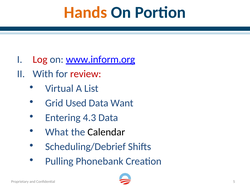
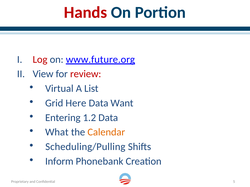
Hands colour: orange -> red (86, 12)
www.inform.org: www.inform.org -> www.future.org (100, 60)
With: With -> View (43, 74)
Used: Used -> Here (76, 103)
4.3: 4.3 -> 1.2 (89, 118)
Calendar colour: black -> orange (106, 132)
Scheduling/Debrief: Scheduling/Debrief -> Scheduling/Pulling (85, 147)
Pulling: Pulling -> Inform (59, 162)
